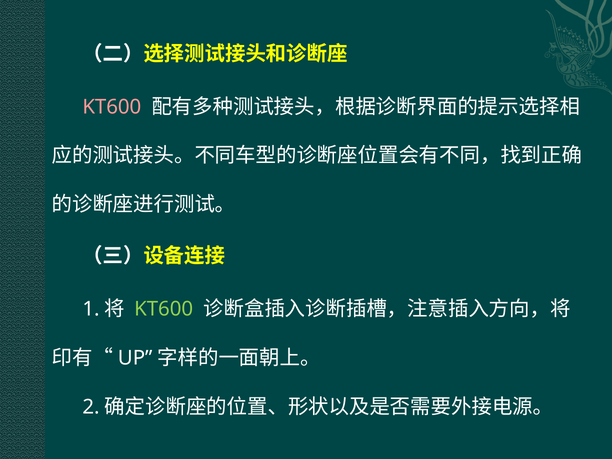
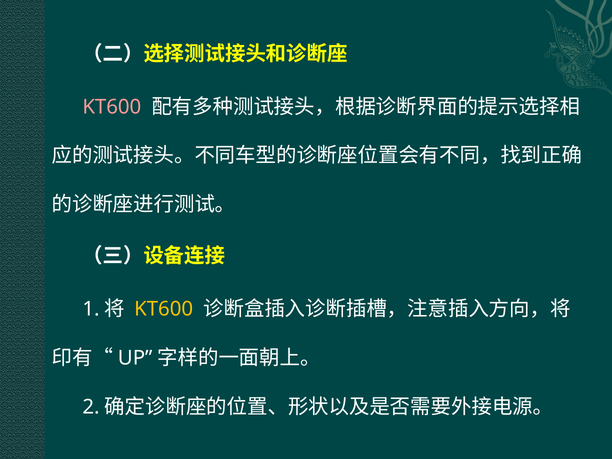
KT600 colour: light green -> yellow (164, 309)
